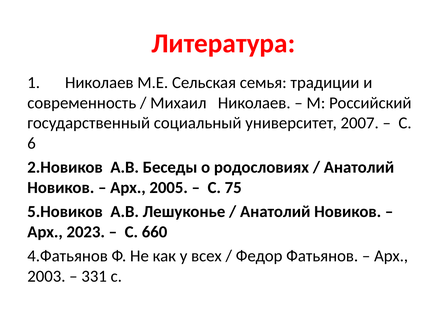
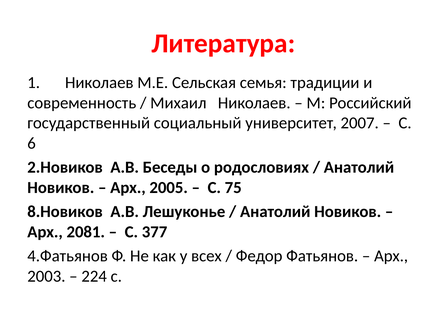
5.Новиков: 5.Новиков -> 8.Новиков (65, 211)
2023: 2023 -> 2081 (86, 231)
660: 660 -> 377 (155, 231)
331: 331 -> 224 (94, 276)
